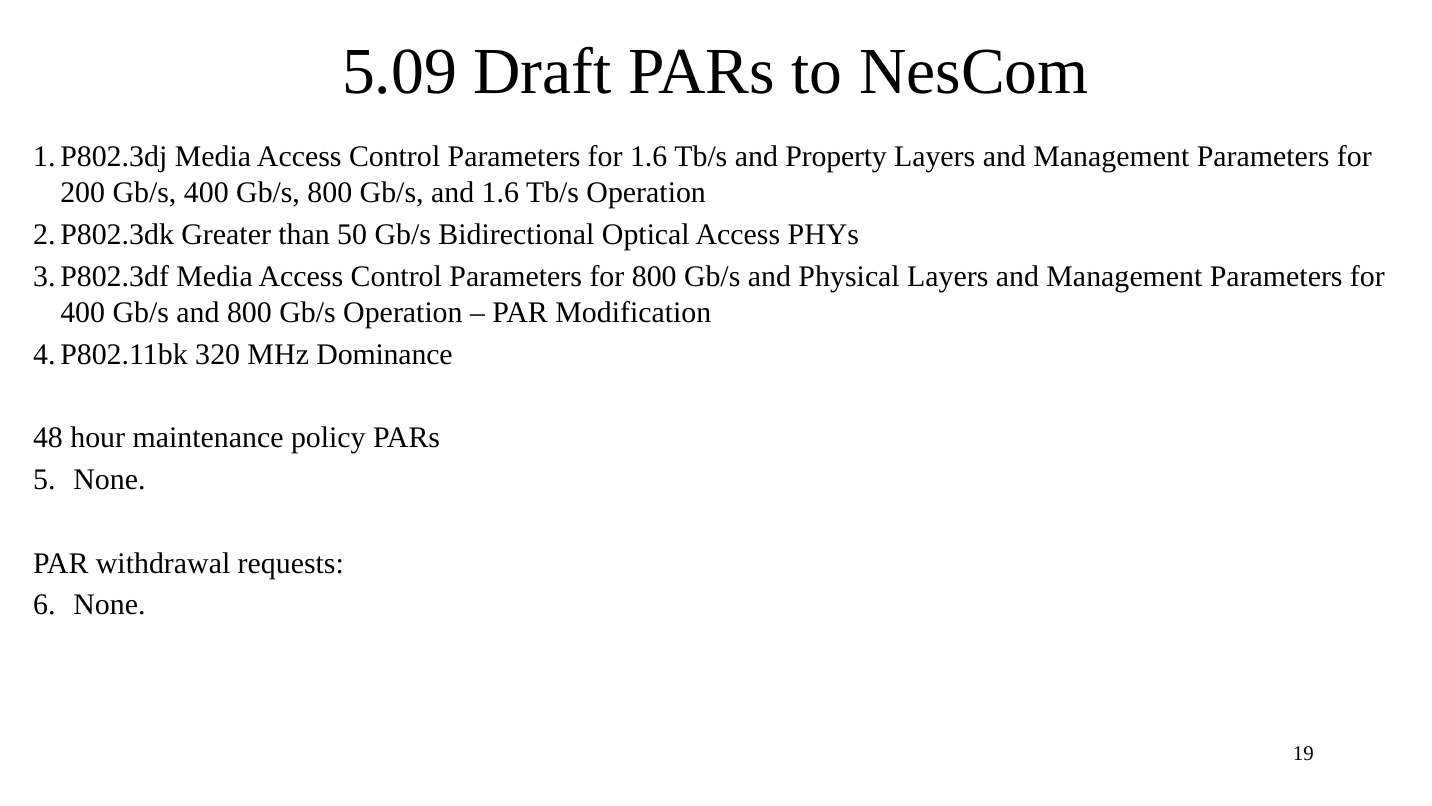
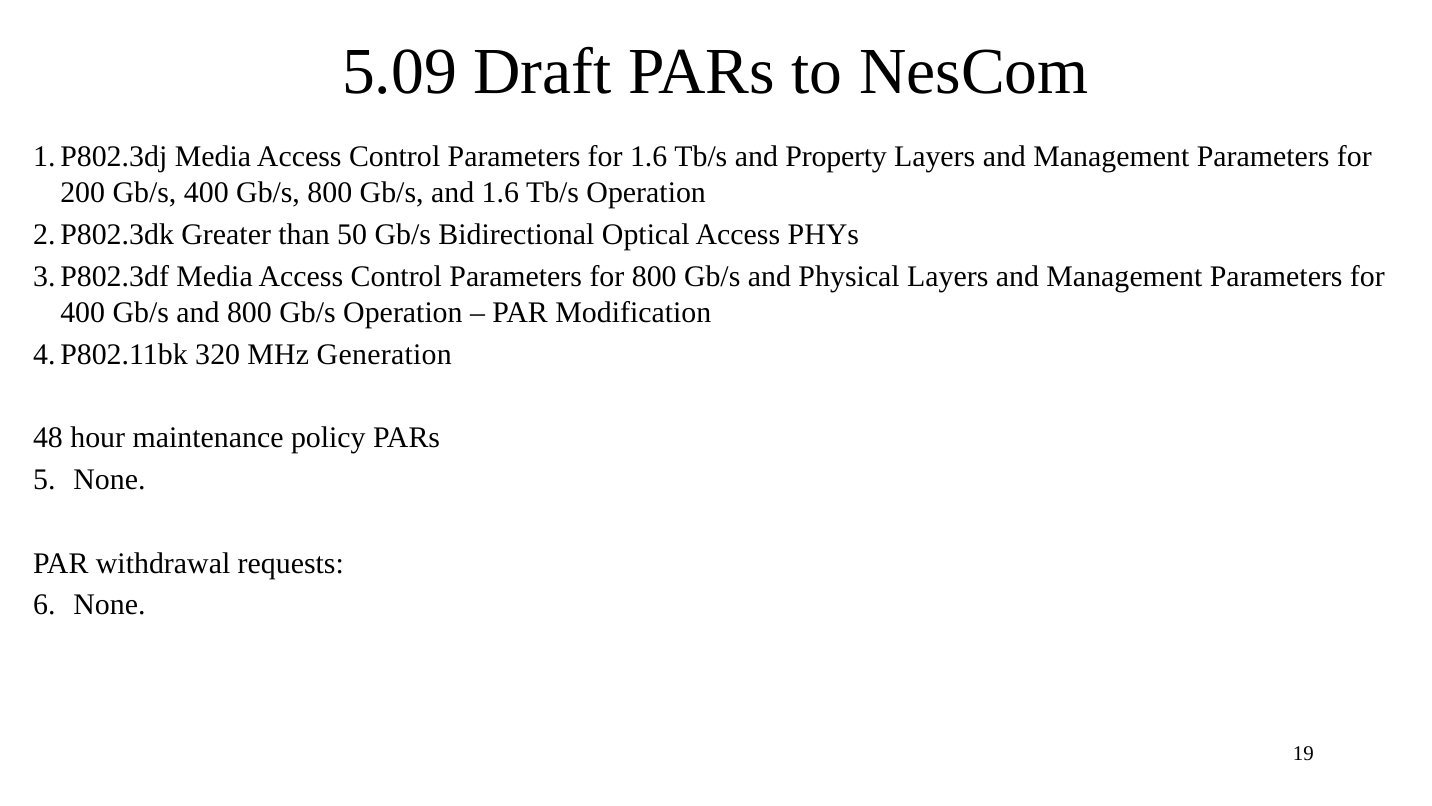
Dominance: Dominance -> Generation (384, 354)
